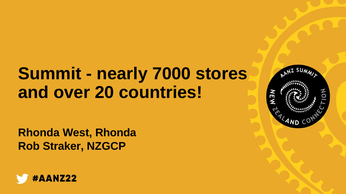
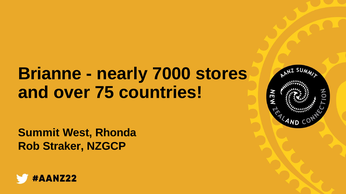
Summit: Summit -> Brianne (50, 74)
20: 20 -> 75 (104, 93)
Rhonda: Rhonda -> Summit (39, 133)
